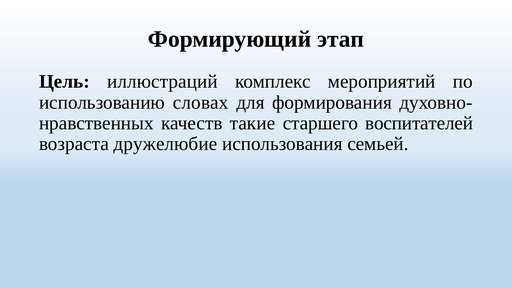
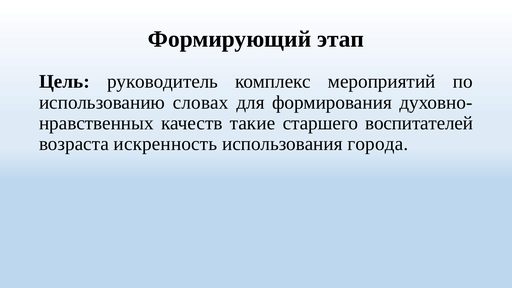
иллюстраций: иллюстраций -> руководитель (163, 82)
дружелюбие: дружелюбие -> искренность (165, 144)
семьей: семьей -> города (378, 144)
